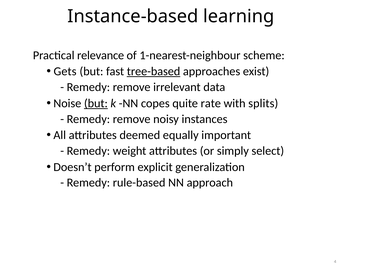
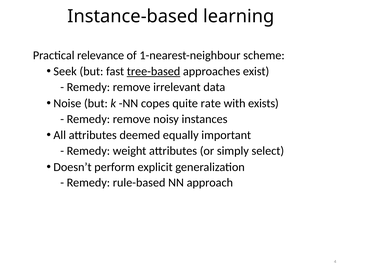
Gets: Gets -> Seek (65, 71)
but underline: present -> none (96, 103)
splits: splits -> exists (263, 103)
